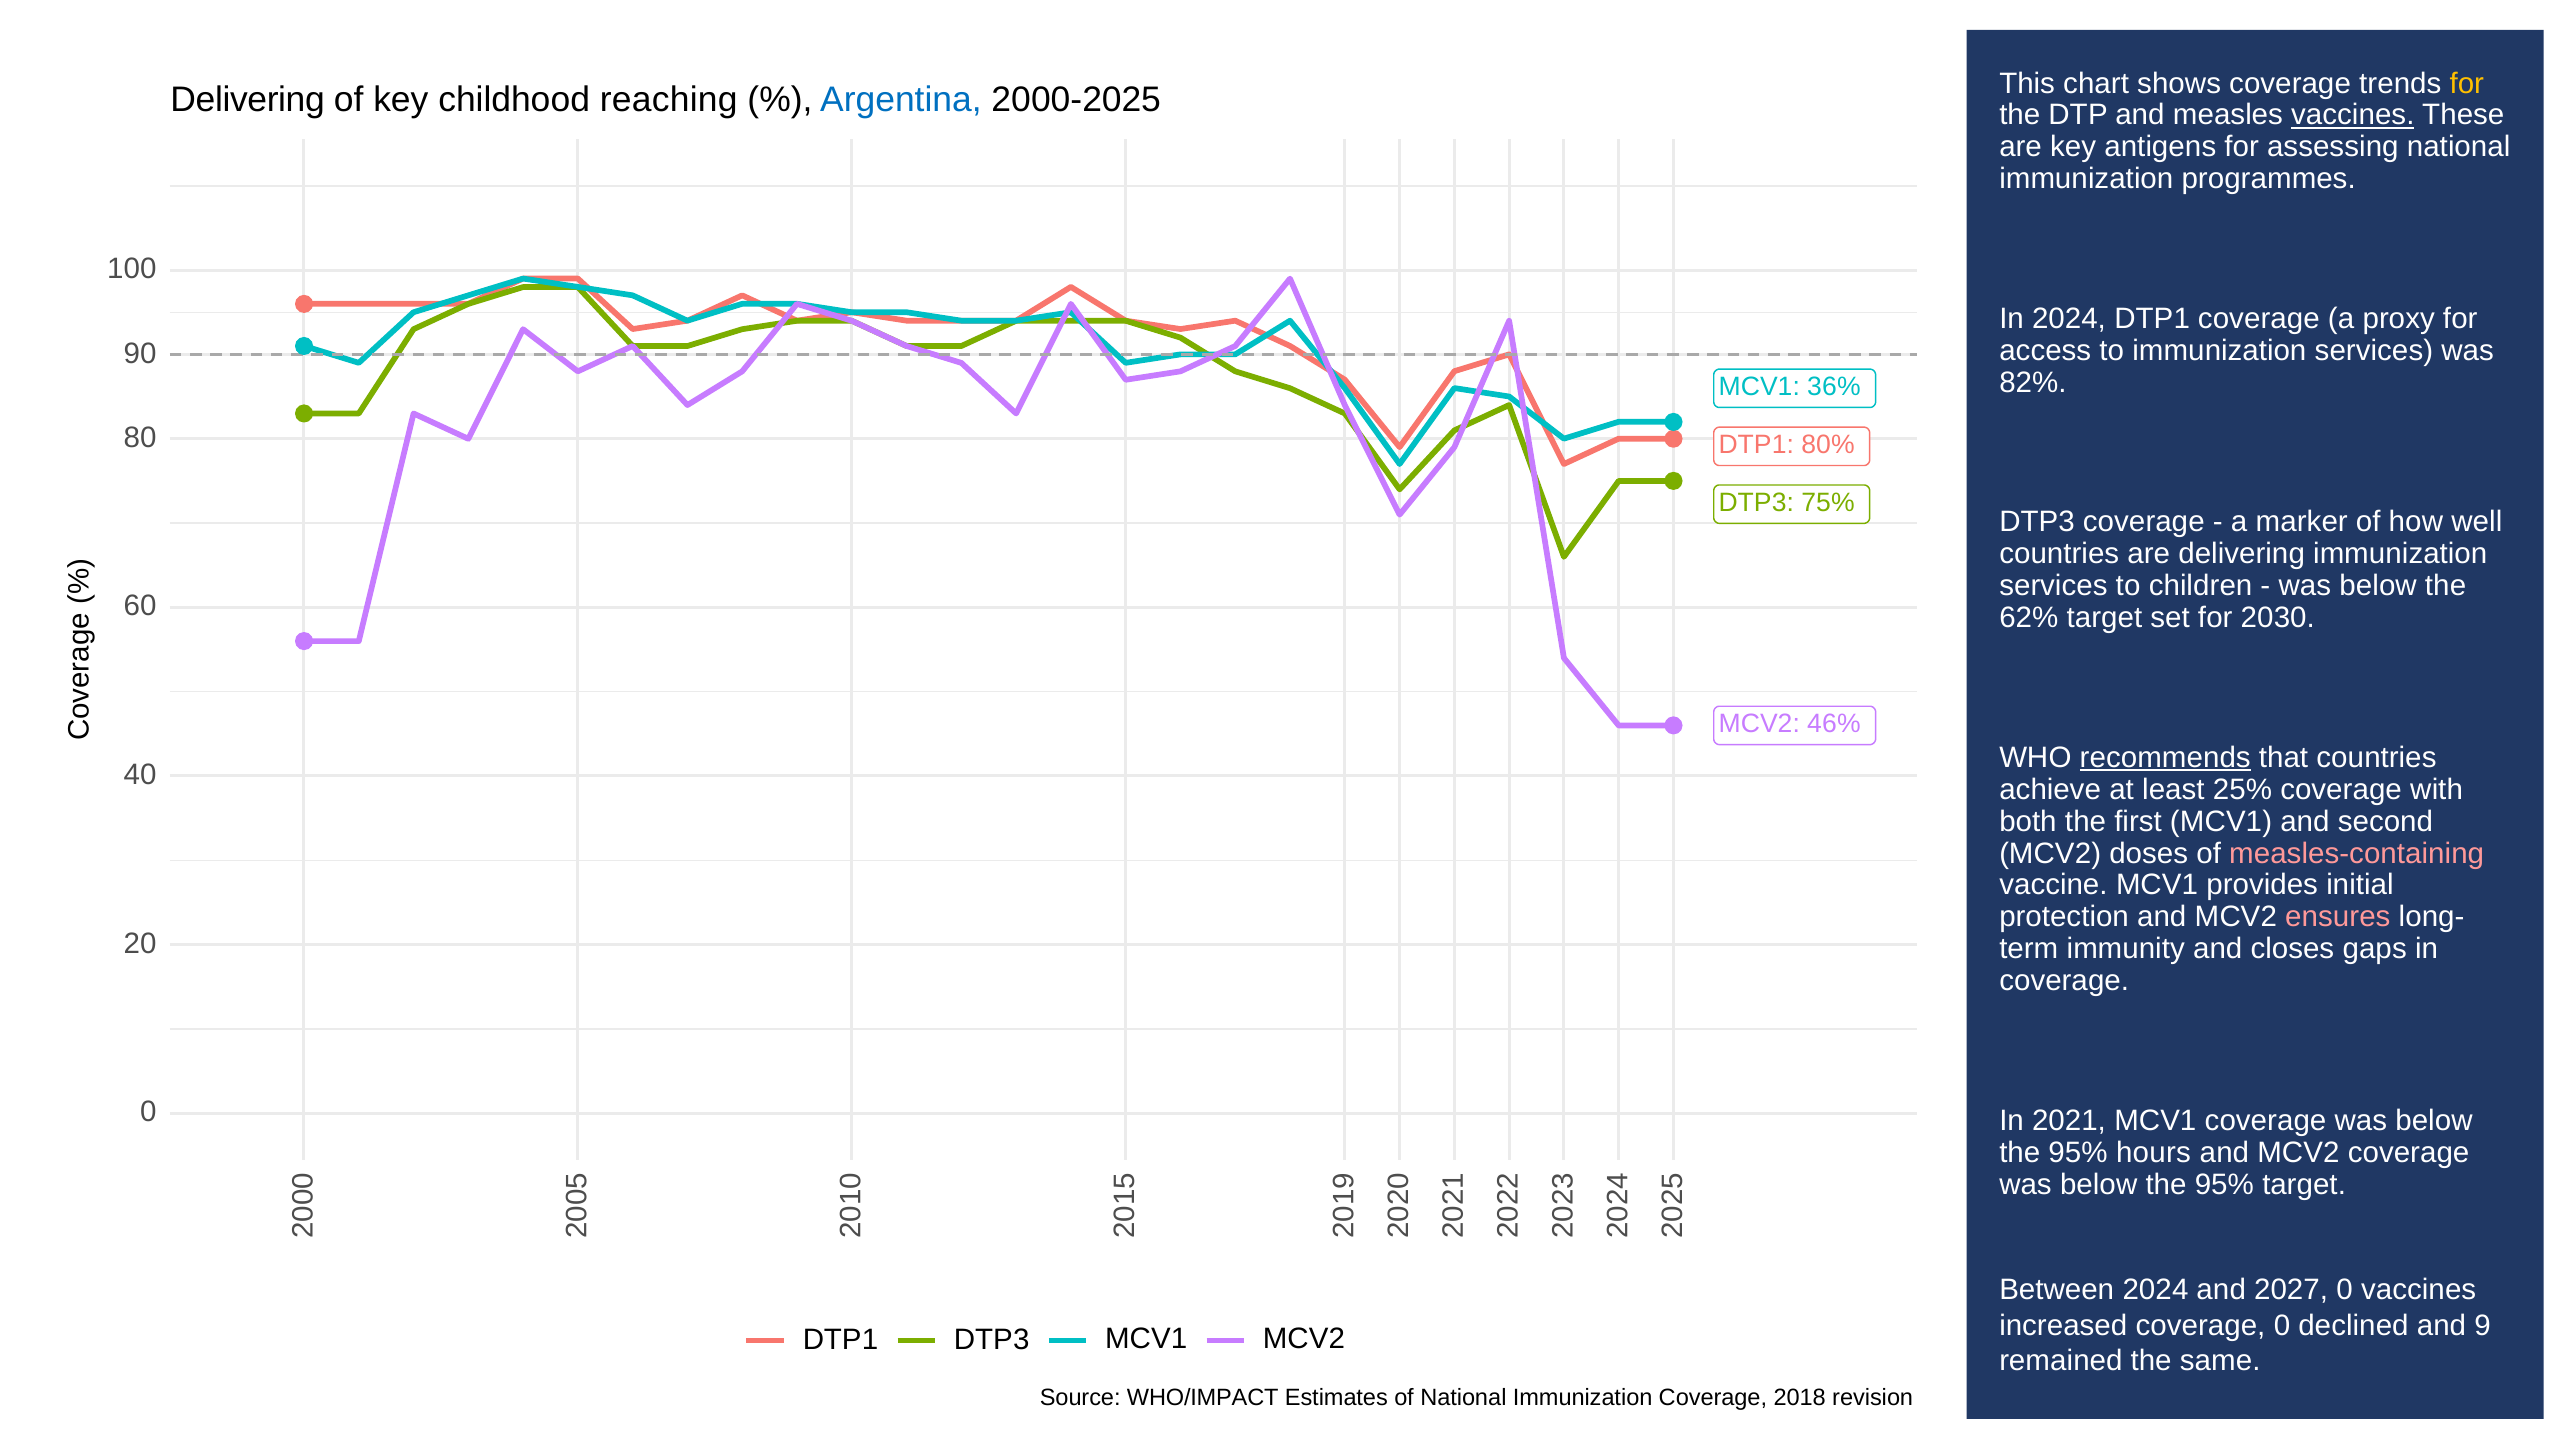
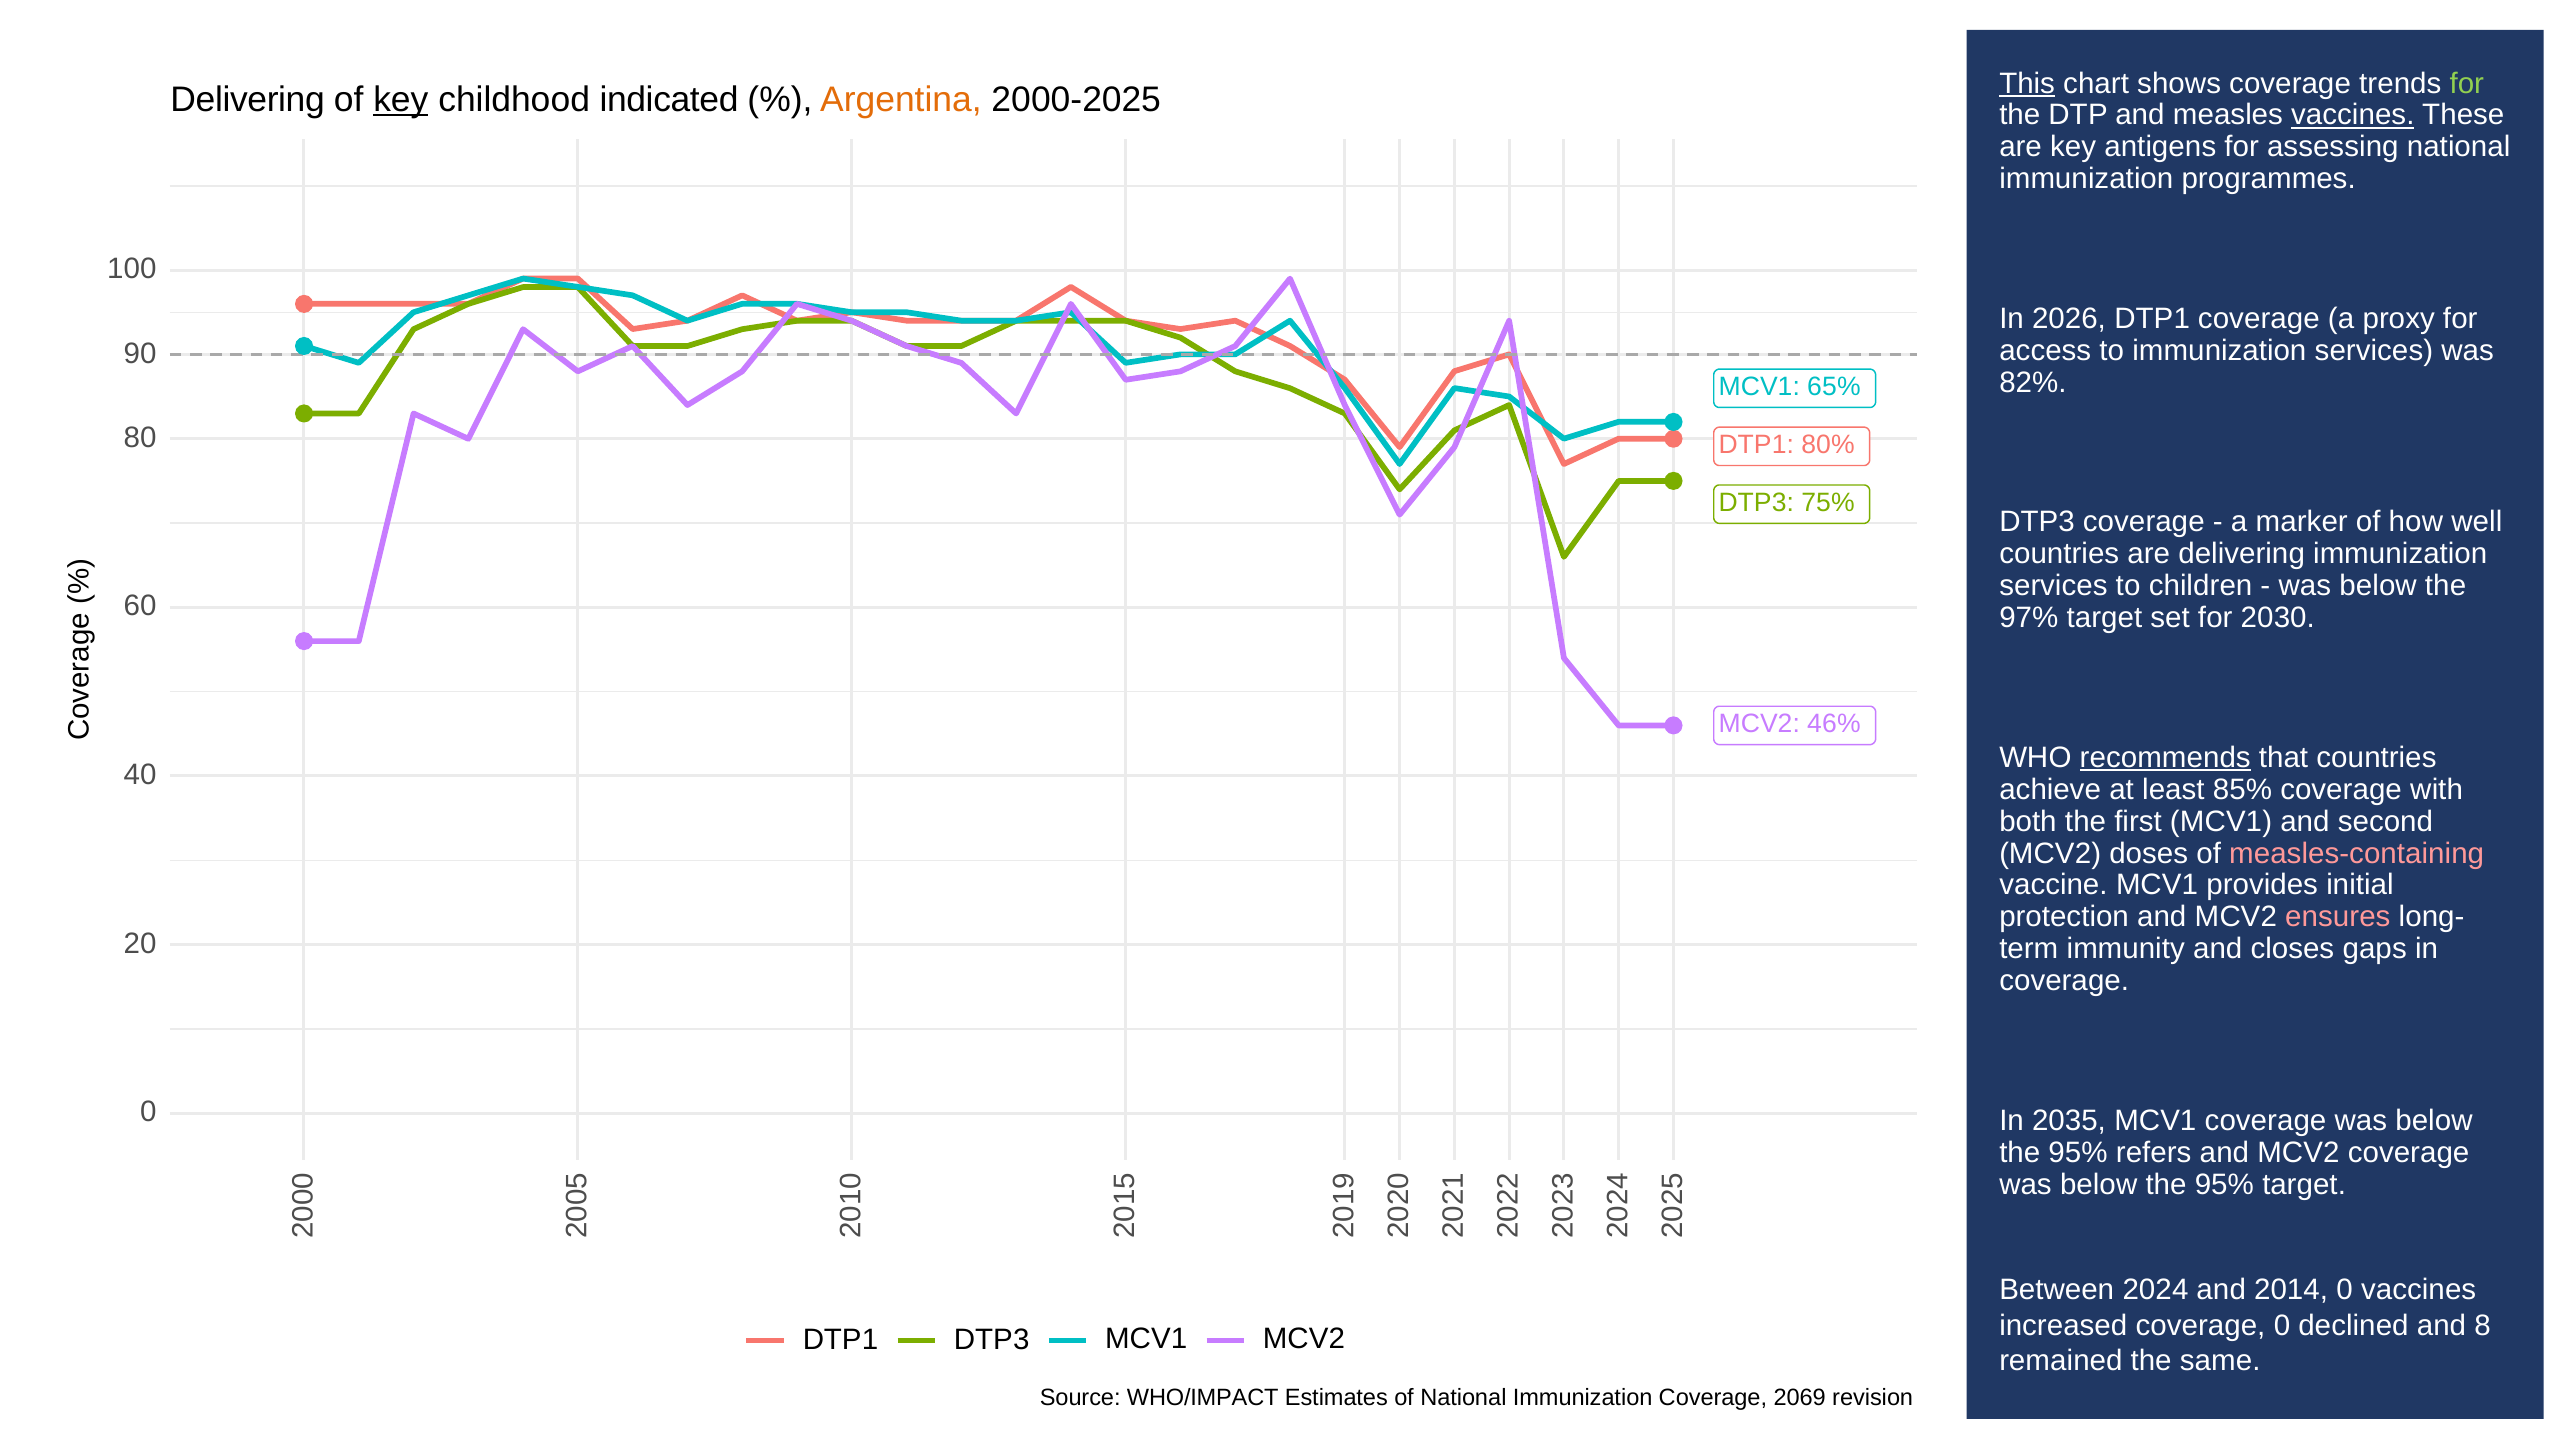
This underline: none -> present (2027, 83)
for colour: yellow -> light green (2467, 83)
key underline: none -> present (401, 100)
reaching: reaching -> indicated (669, 100)
Argentina colour: blue -> orange (901, 100)
In 2024: 2024 -> 2026 (2069, 319)
36%: 36% -> 65% (1834, 387)
62%: 62% -> 97% (2029, 618)
25%: 25% -> 85% (2242, 790)
2021: 2021 -> 2035 (2069, 1121)
hours: hours -> refers (2154, 1152)
2027: 2027 -> 2014 (2291, 1290)
and 9: 9 -> 8 (2483, 1325)
2018: 2018 -> 2069 (1800, 1398)
